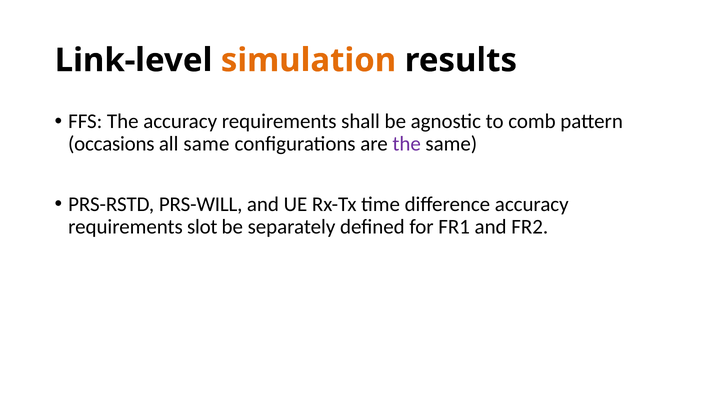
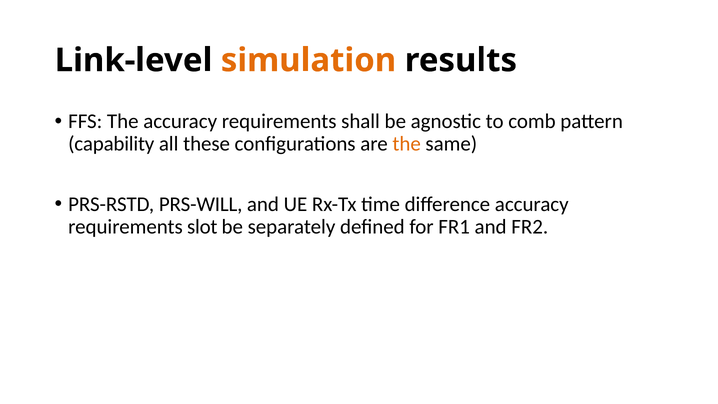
occasions: occasions -> capability (111, 144)
all same: same -> these (207, 144)
the colour: purple -> orange (407, 144)
